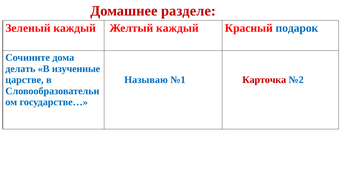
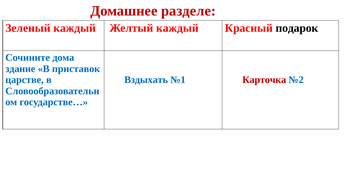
подарок colour: blue -> black (297, 28)
делать: делать -> здание (20, 69)
изученные: изученные -> приставок (76, 69)
Называю: Называю -> Вздыхать (146, 80)
